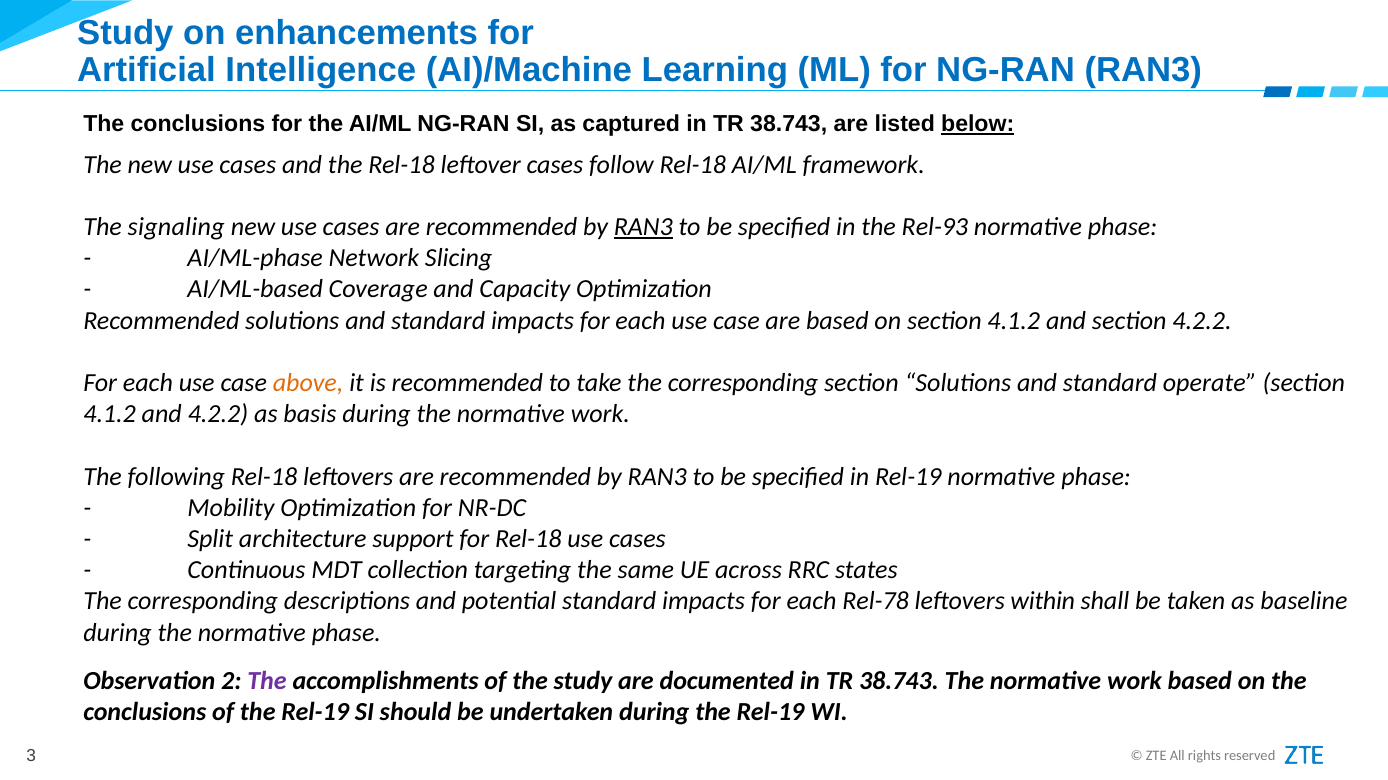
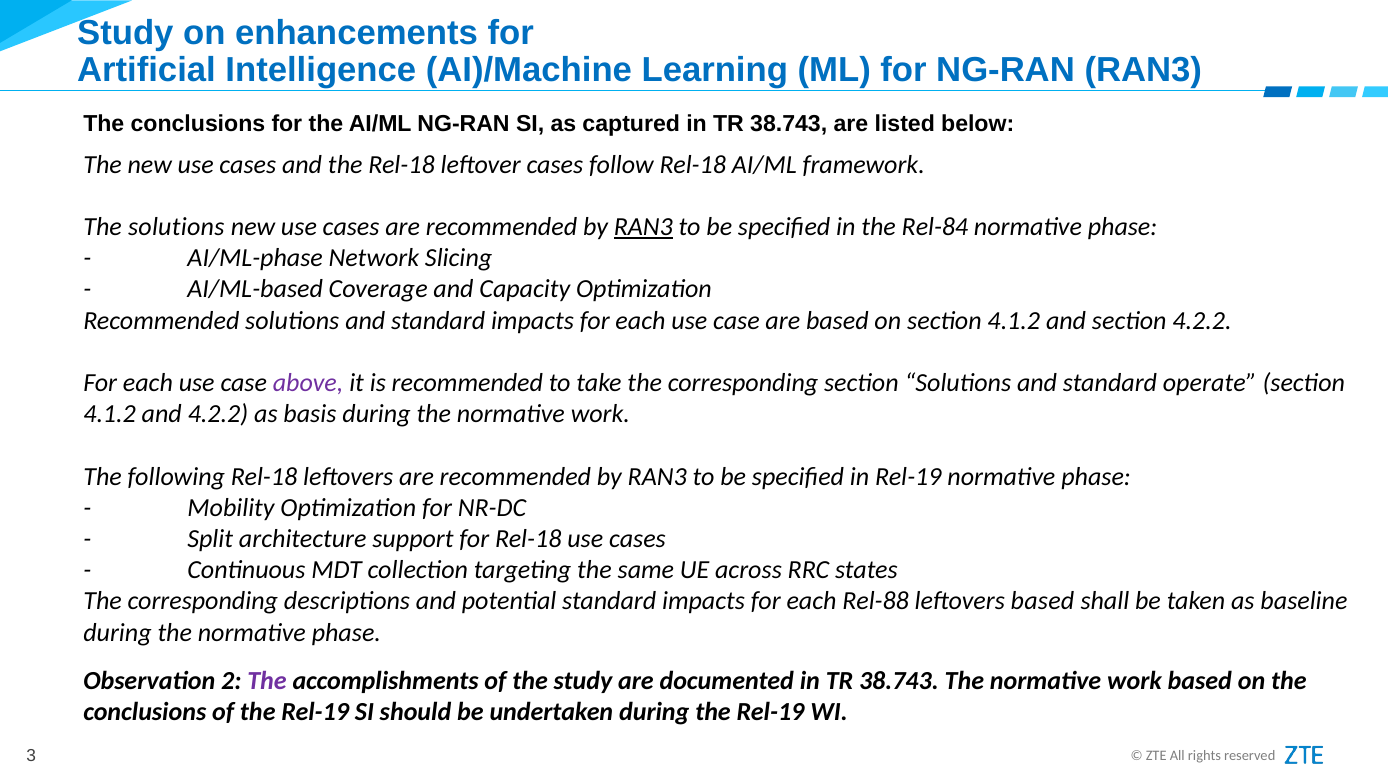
below underline: present -> none (978, 124)
The signaling: signaling -> solutions (176, 227)
Rel-93: Rel-93 -> Rel-84 (935, 227)
above colour: orange -> purple (308, 383)
Rel-78: Rel-78 -> Rel-88 (876, 602)
leftovers within: within -> based (1043, 602)
